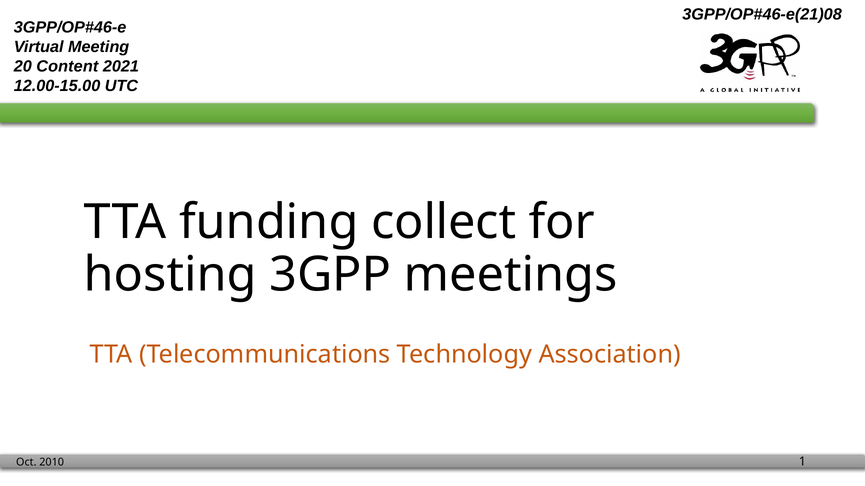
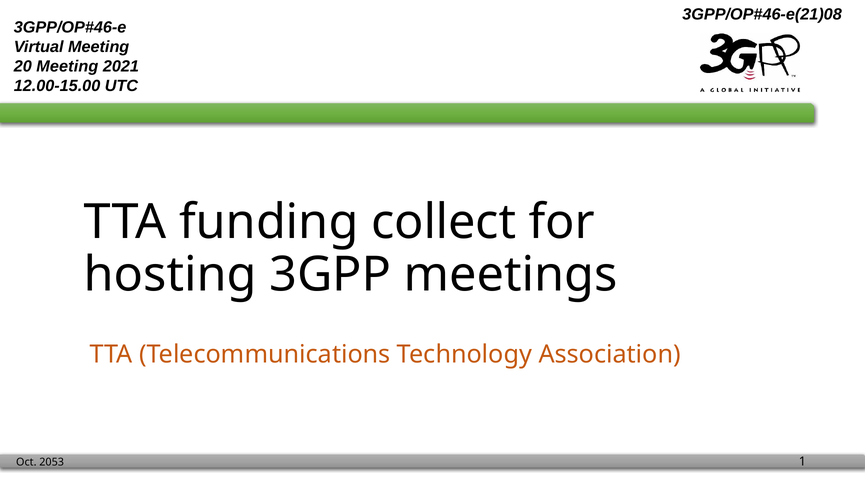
20 Content: Content -> Meeting (67, 66)
2010: 2010 -> 2053 (52, 463)
